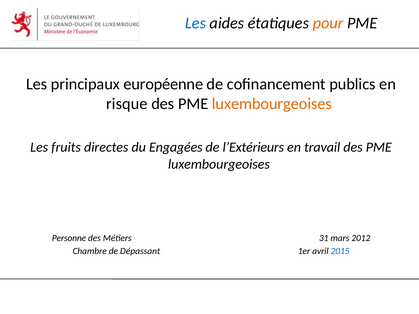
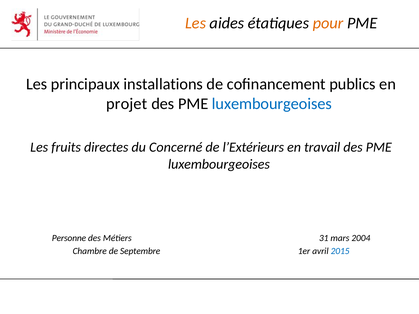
Les colour: blue -> orange (196, 23)
européenne: européenne -> installations (163, 84)
risque: risque -> projet (127, 104)
luxembourgeoises colour: orange -> blue (272, 104)
Engagées: Engagées -> Concerné (176, 147)
2012: 2012 -> 2004 (361, 238)
Dépassant: Dépassant -> Septembre (140, 251)
